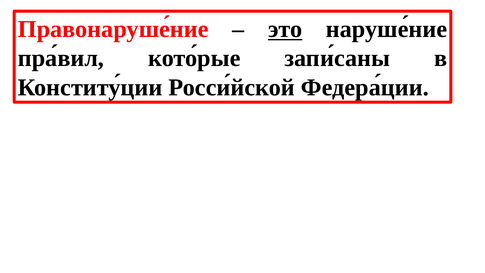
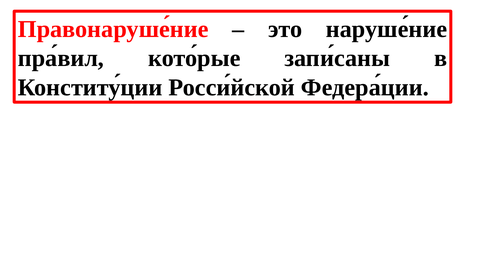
это underline: present -> none (285, 29)
